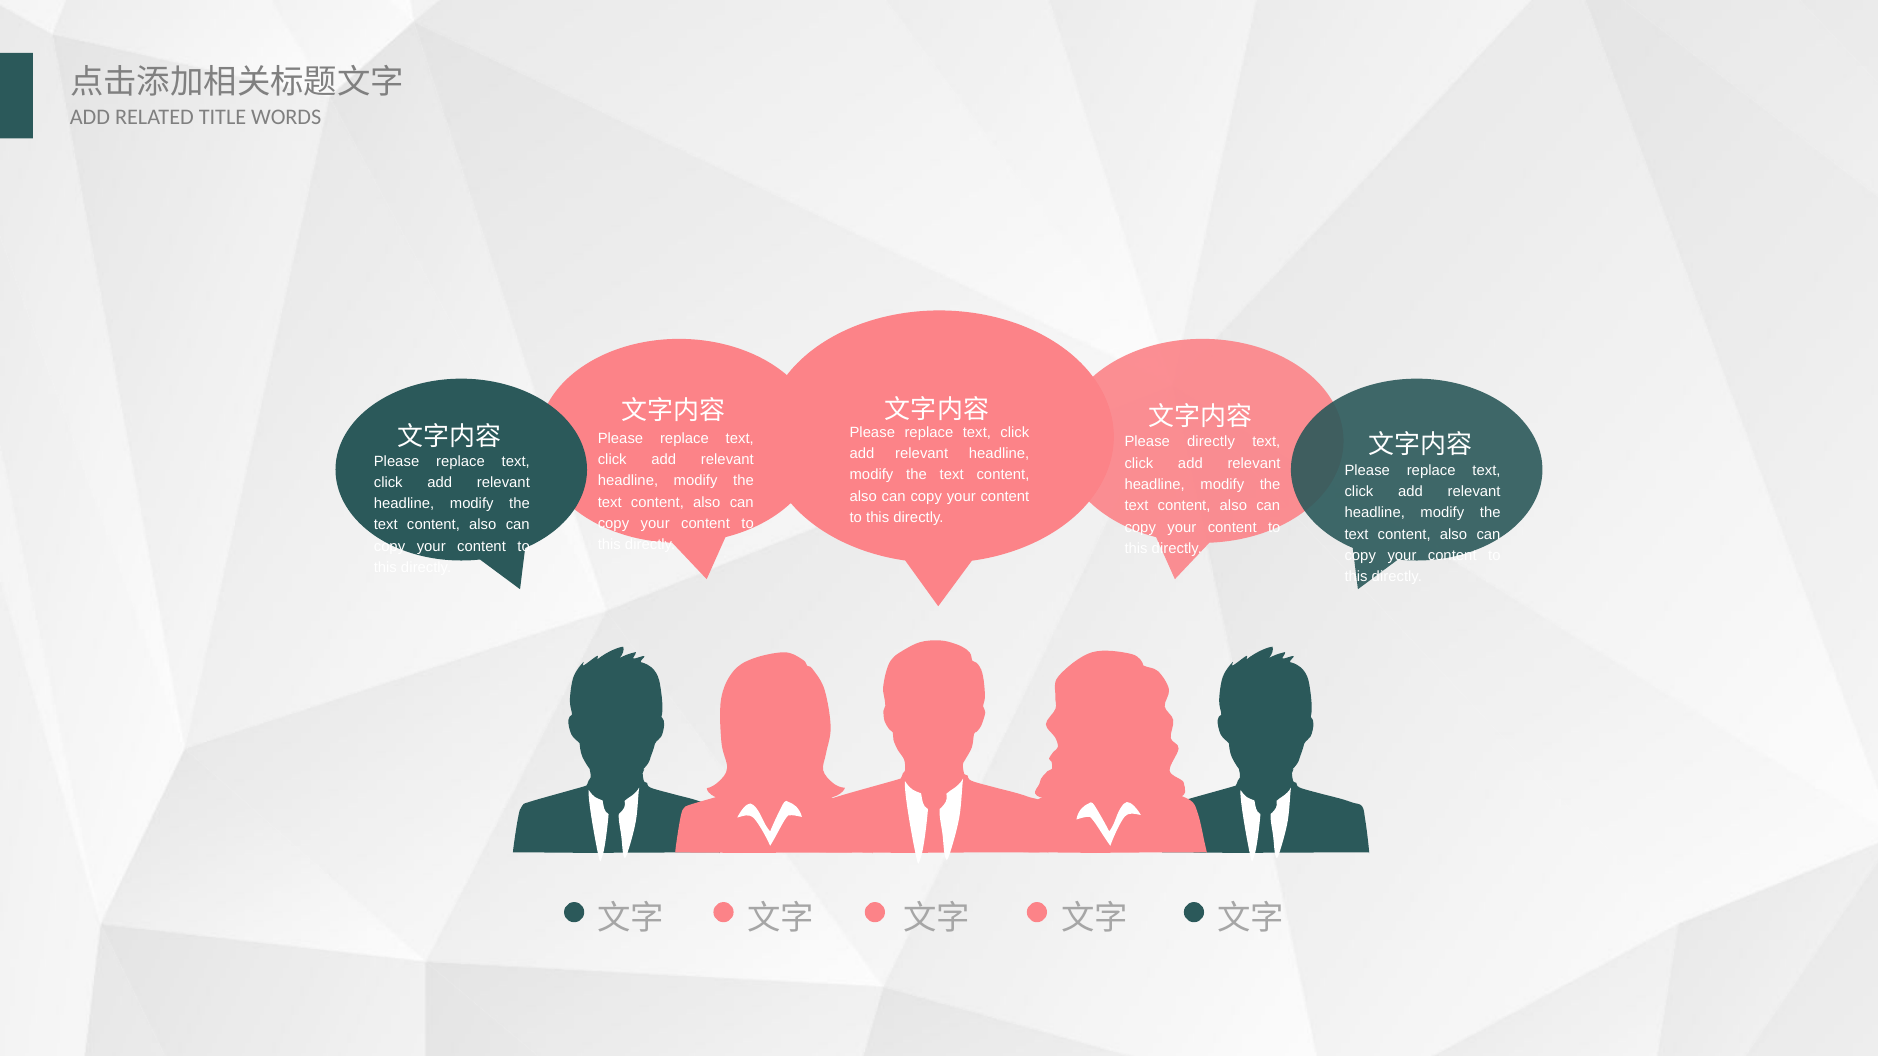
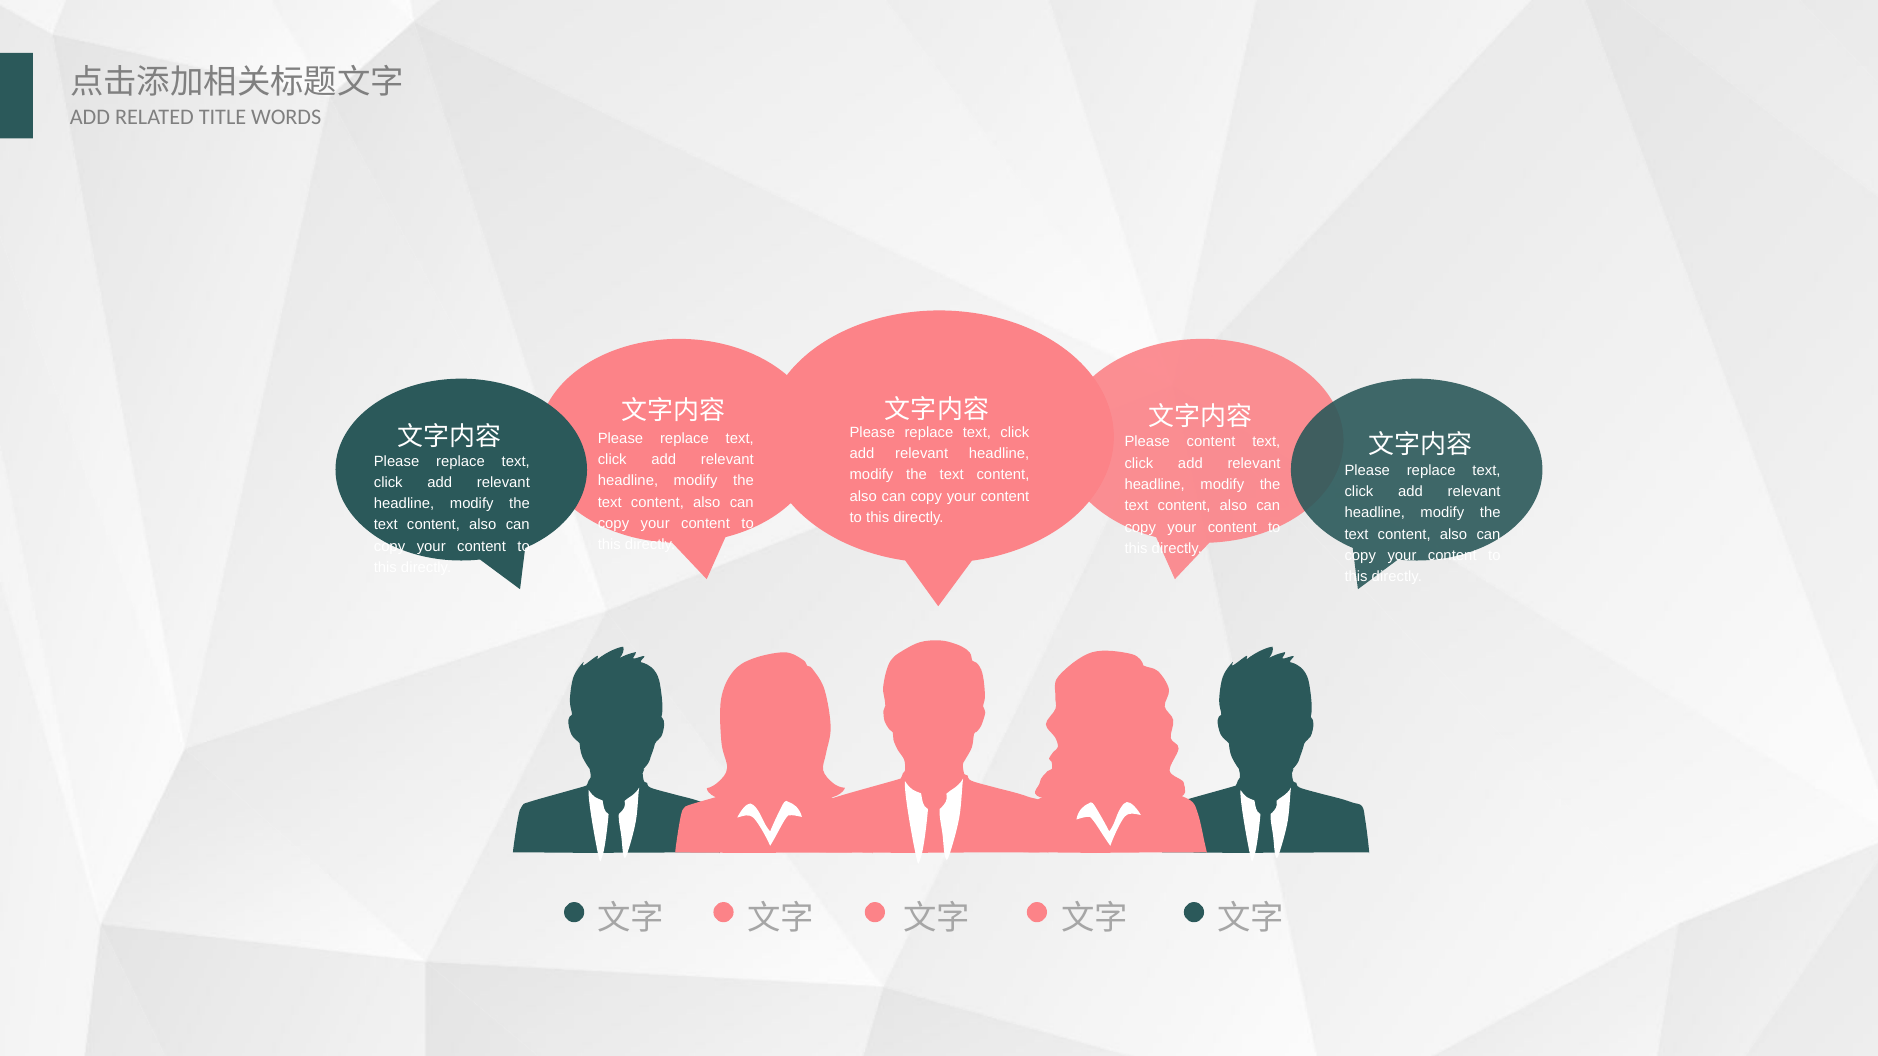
Please directly: directly -> content (1211, 442)
